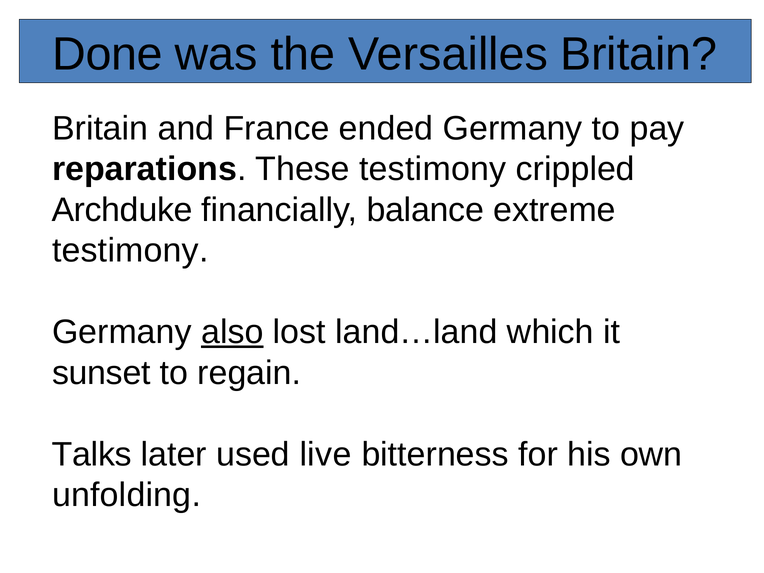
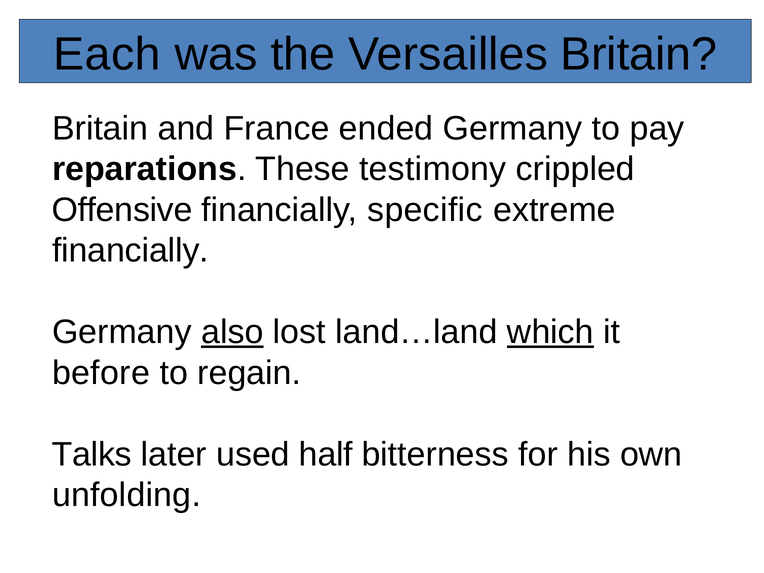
Done: Done -> Each (107, 54)
Archduke: Archduke -> Offensive (122, 210)
balance: balance -> specific (425, 210)
testimony: testimony -> financially (130, 251)
which underline: none -> present (550, 332)
sunset: sunset -> before (101, 373)
live: live -> half (326, 454)
